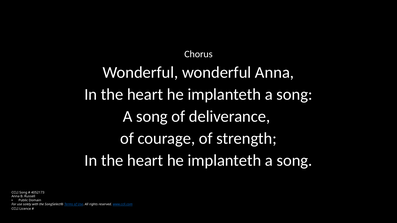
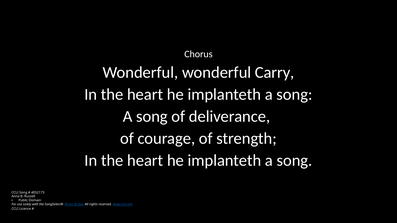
wonderful Anna: Anna -> Carry (275, 73)
